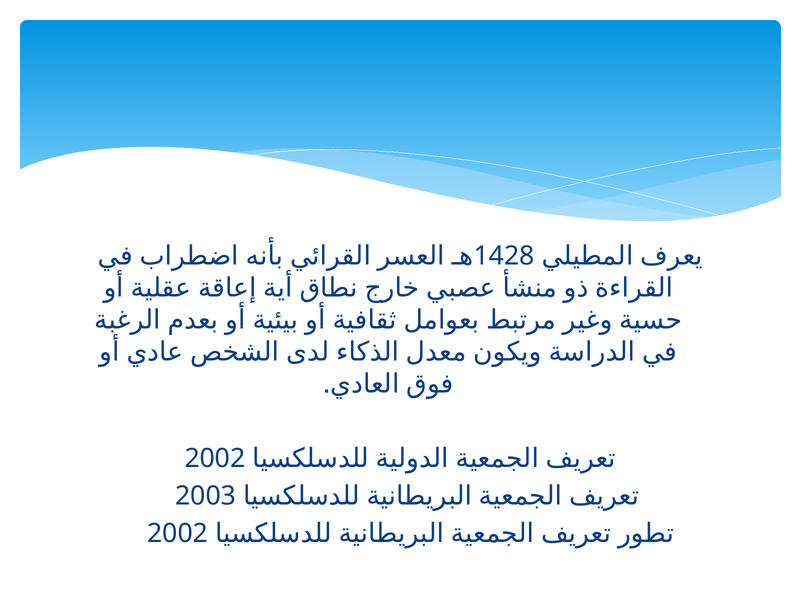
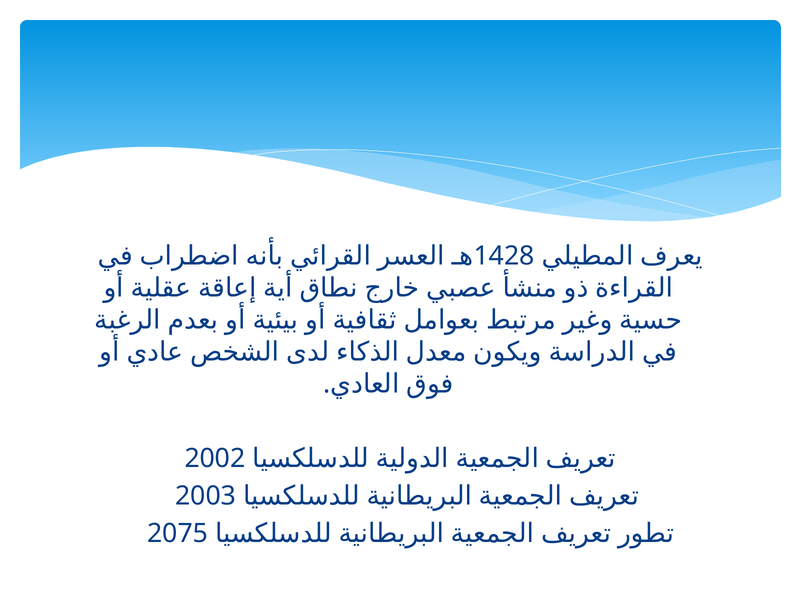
2002: 2002 -> 2075 (178, 533)
